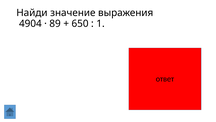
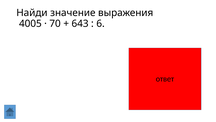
4904: 4904 -> 4005 (30, 23)
89: 89 -> 70 (55, 23)
650: 650 -> 643 (80, 23)
1: 1 -> 6 (101, 23)
